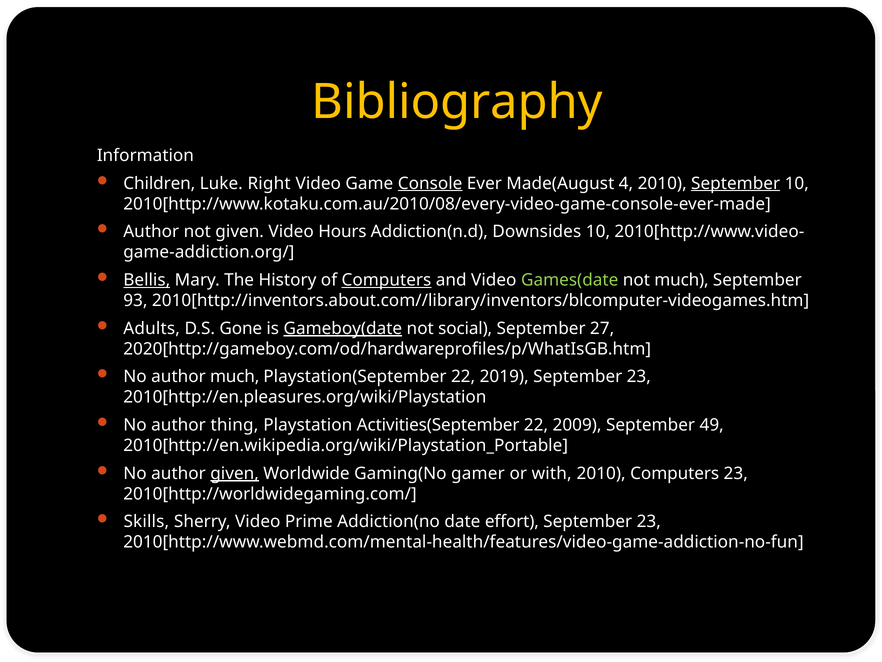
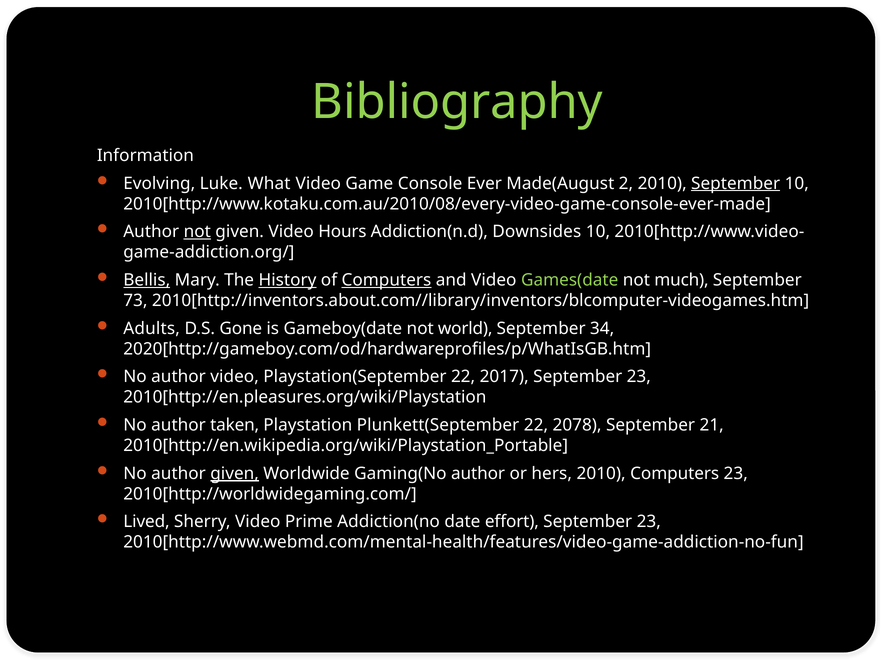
Bibliography colour: yellow -> light green (457, 102)
Children: Children -> Evolving (159, 183)
Right: Right -> What (269, 183)
Console underline: present -> none (430, 183)
4: 4 -> 2 (626, 183)
not underline: none -> present (197, 232)
History underline: none -> present (287, 280)
93: 93 -> 73 (135, 300)
Gameboy(date underline: present -> none (343, 328)
social: social -> world (465, 328)
27: 27 -> 34 (602, 328)
author much: much -> video (235, 376)
2019: 2019 -> 2017 (504, 376)
thing: thing -> taken (235, 425)
Activities(September: Activities(September -> Plunkett(September (438, 425)
2009: 2009 -> 2078 (577, 425)
49: 49 -> 21 (712, 425)
Gaming(No gamer: gamer -> author (478, 473)
with: with -> hers (552, 473)
Skills: Skills -> Lived (147, 521)
